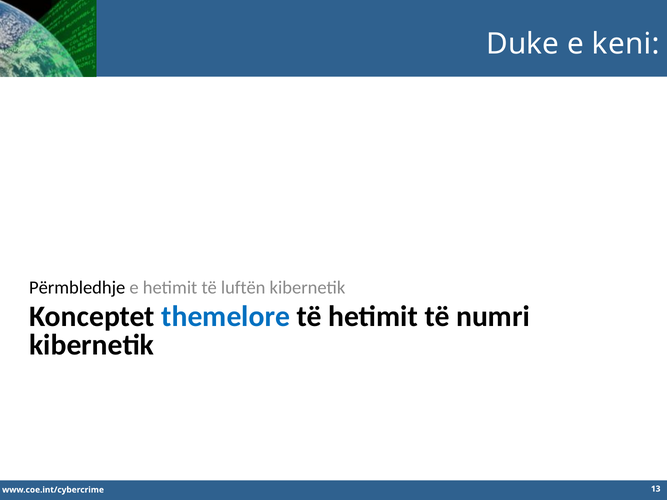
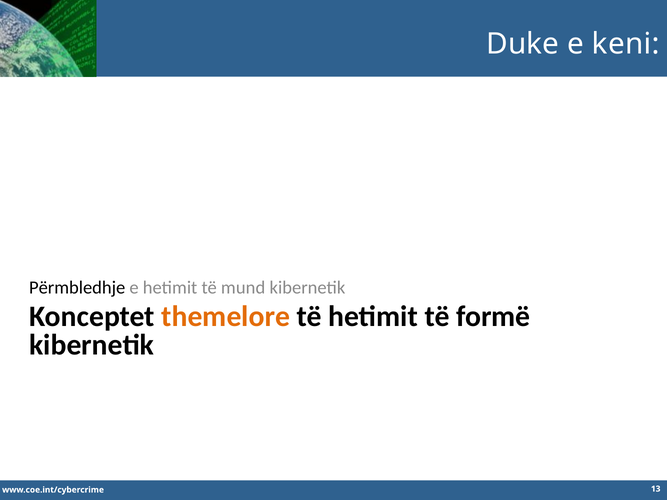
luftën: luftën -> mund (243, 288)
themelore colour: blue -> orange (226, 316)
numri: numri -> formë (493, 316)
